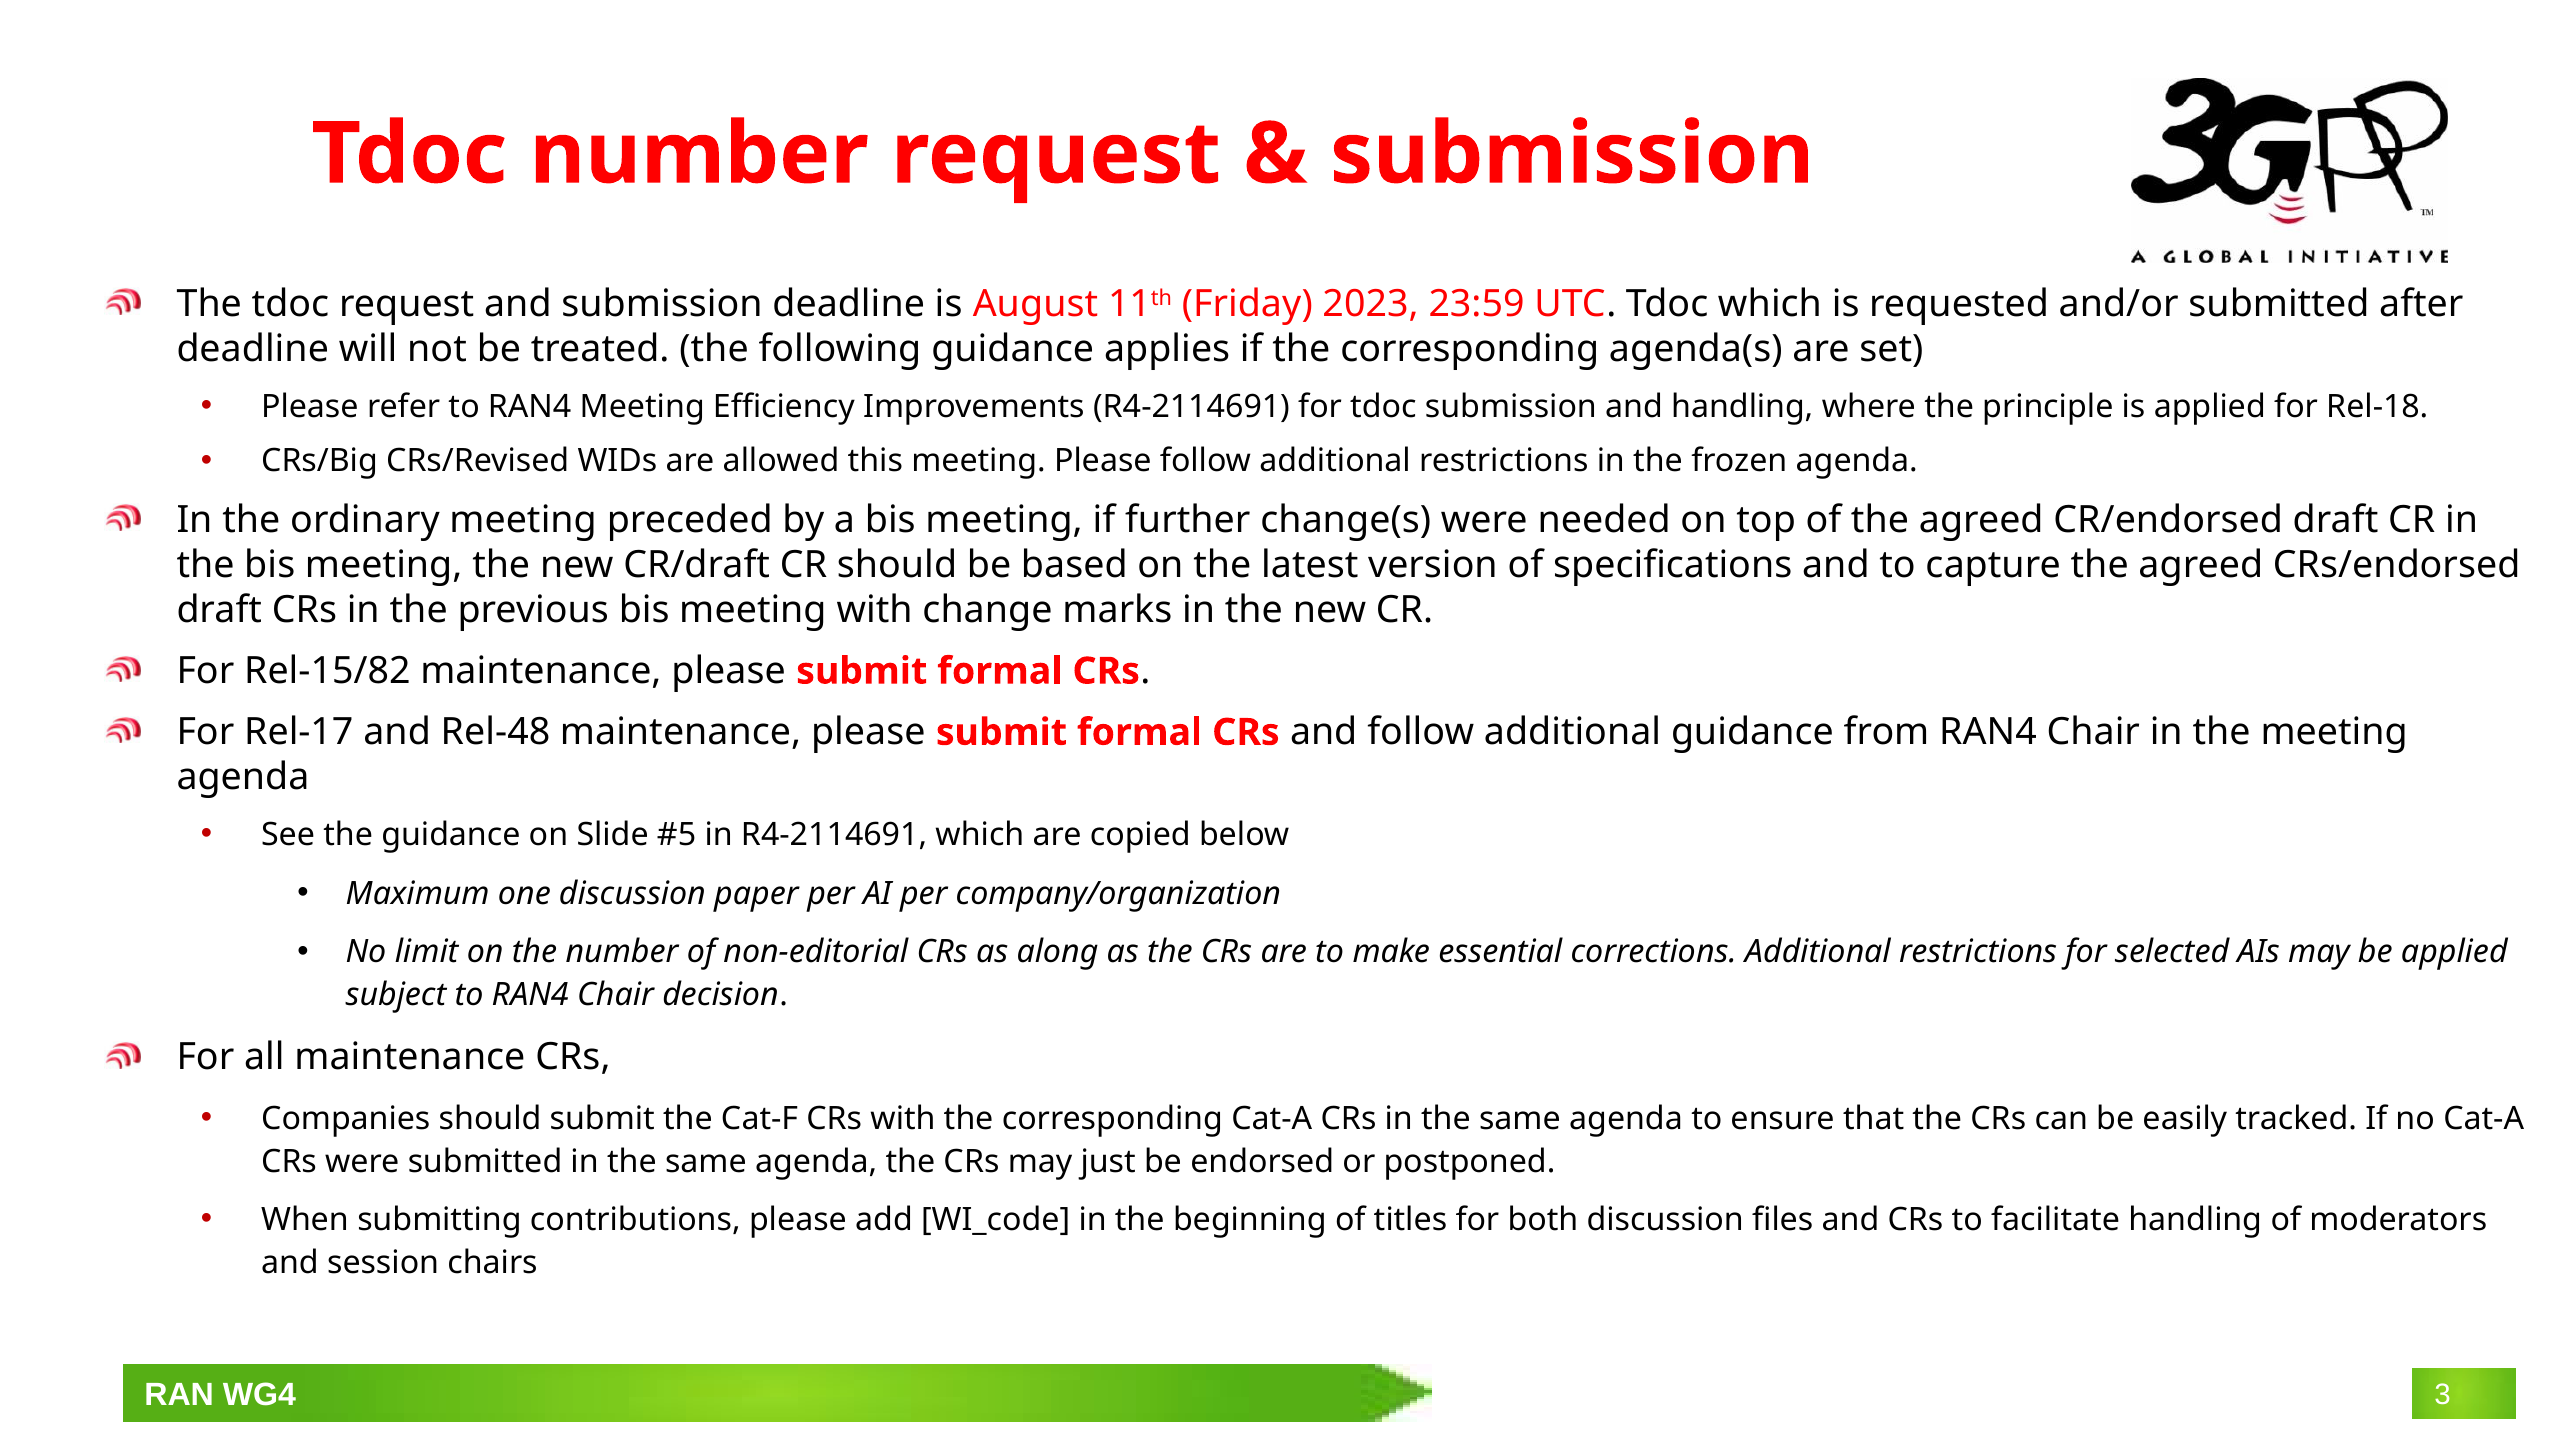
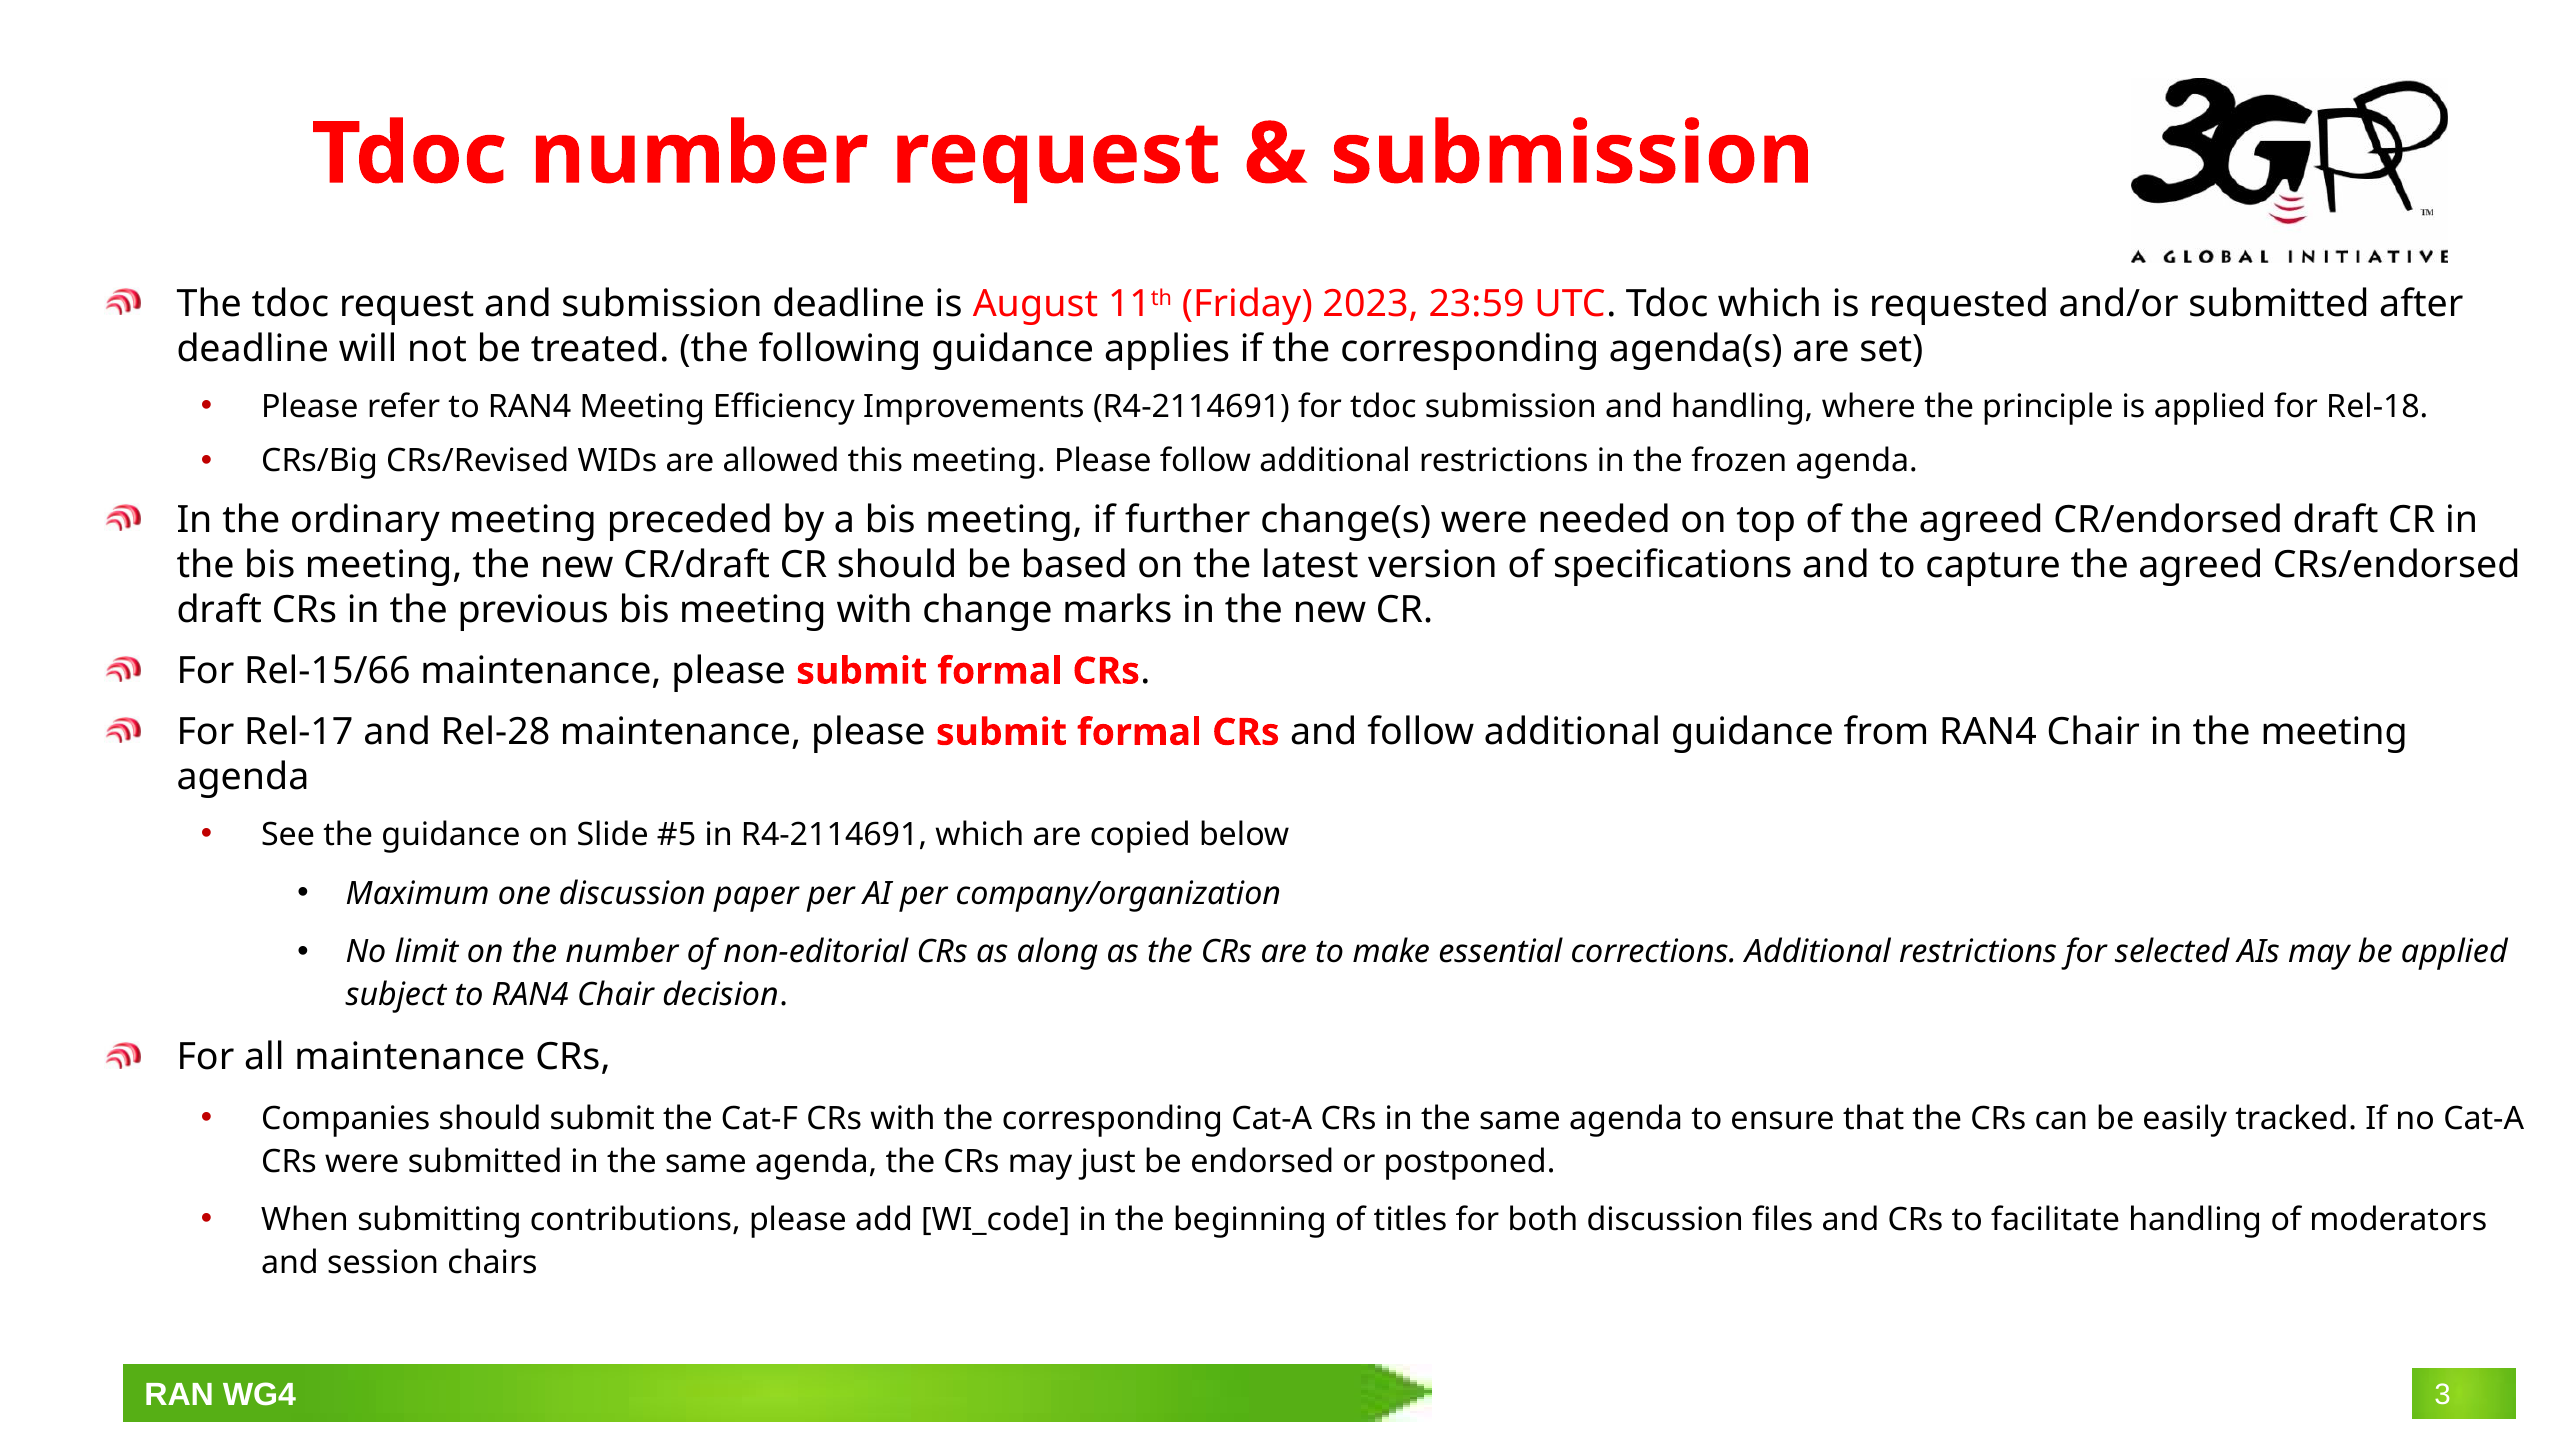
Rel-15/82: Rel-15/82 -> Rel-15/66 (327, 671)
Rel-48: Rel-48 -> Rel-28 (496, 732)
